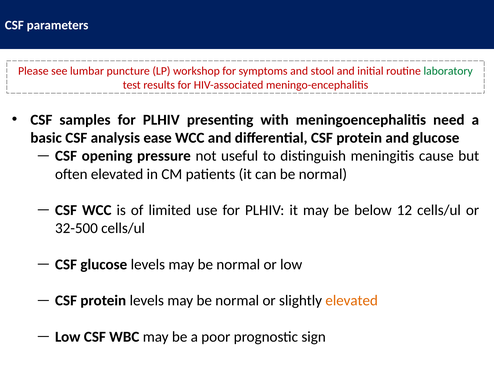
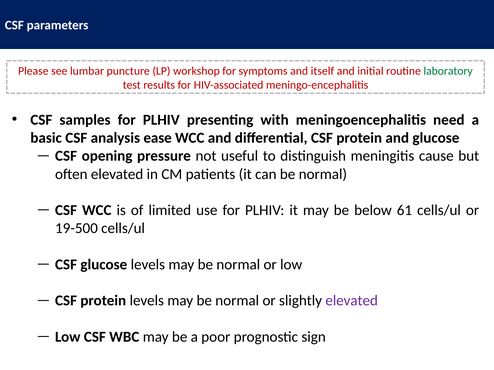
stool: stool -> itself (322, 71)
12: 12 -> 61 (404, 211)
32-500: 32-500 -> 19-500 (76, 229)
elevated colour: orange -> purple (352, 301)
